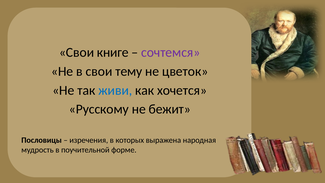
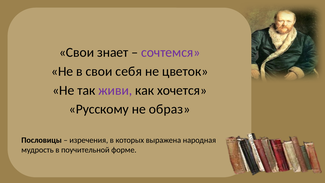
книге: книге -> знает (113, 52)
тему: тему -> себя (129, 71)
живи colour: blue -> purple (115, 90)
бежит: бежит -> образ (170, 109)
